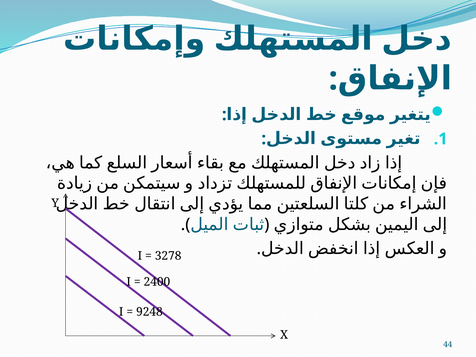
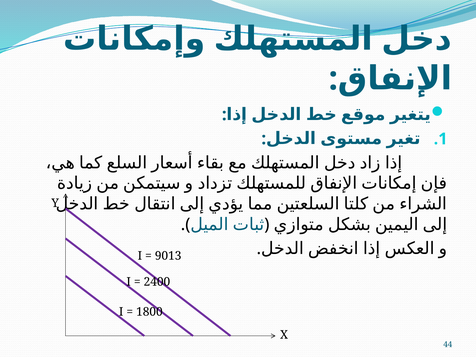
3278: 3278 -> 9013 (168, 256)
9248: 9248 -> 1800 (149, 312)
